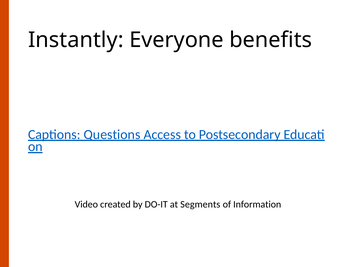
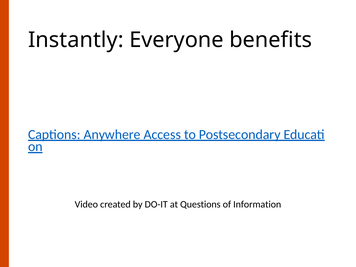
Questions: Questions -> Anywhere (112, 134)
Segments: Segments -> Questions (200, 204)
